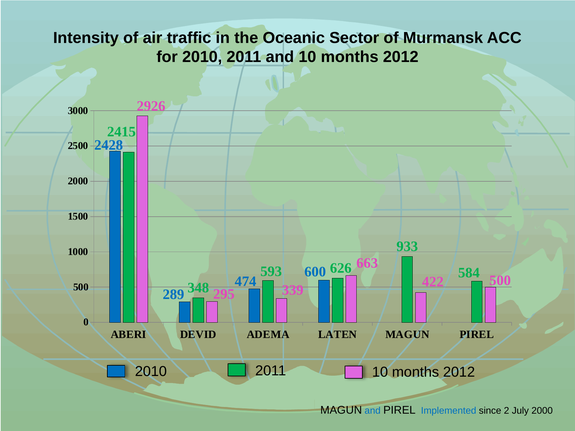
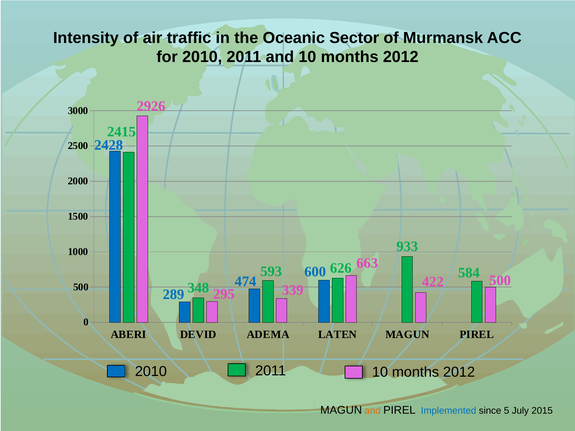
and colour: blue -> orange (373, 411)
2: 2 -> 5 (507, 411)
July 2000: 2000 -> 2015 (542, 411)
